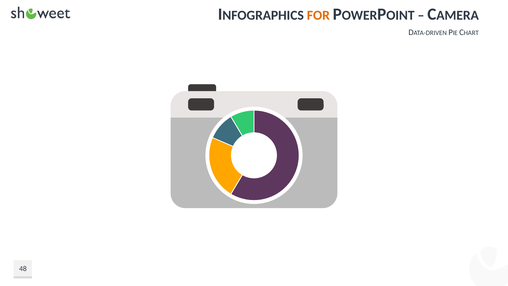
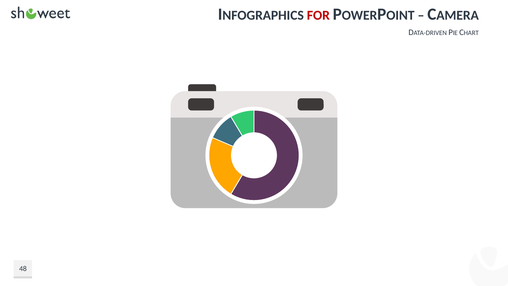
FOR colour: orange -> red (318, 15)
